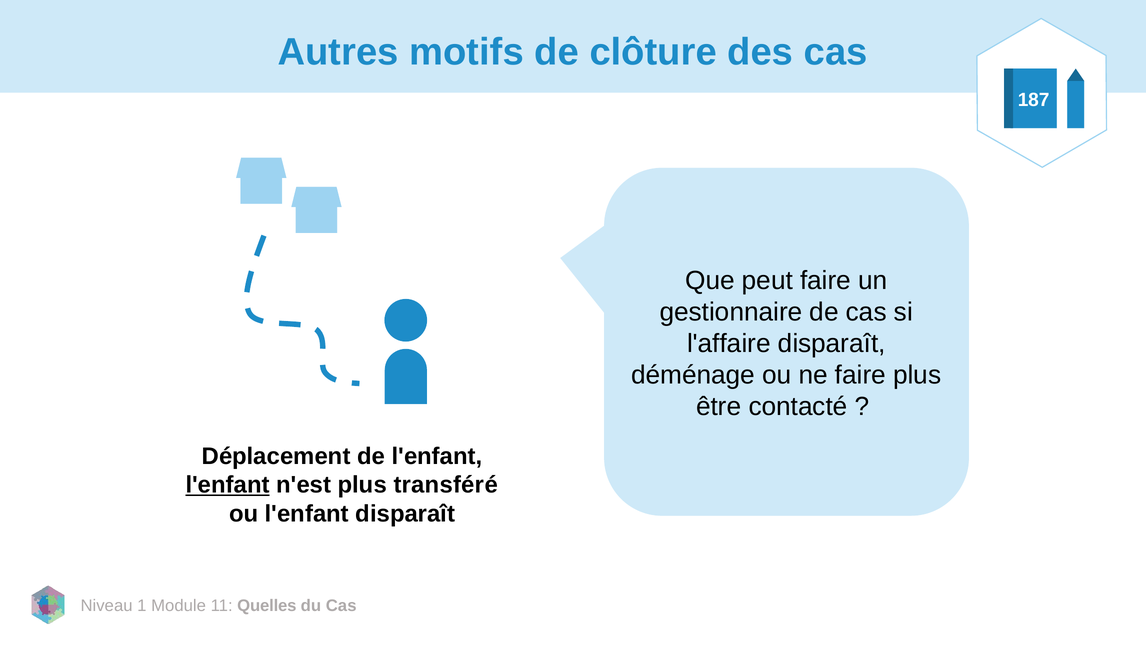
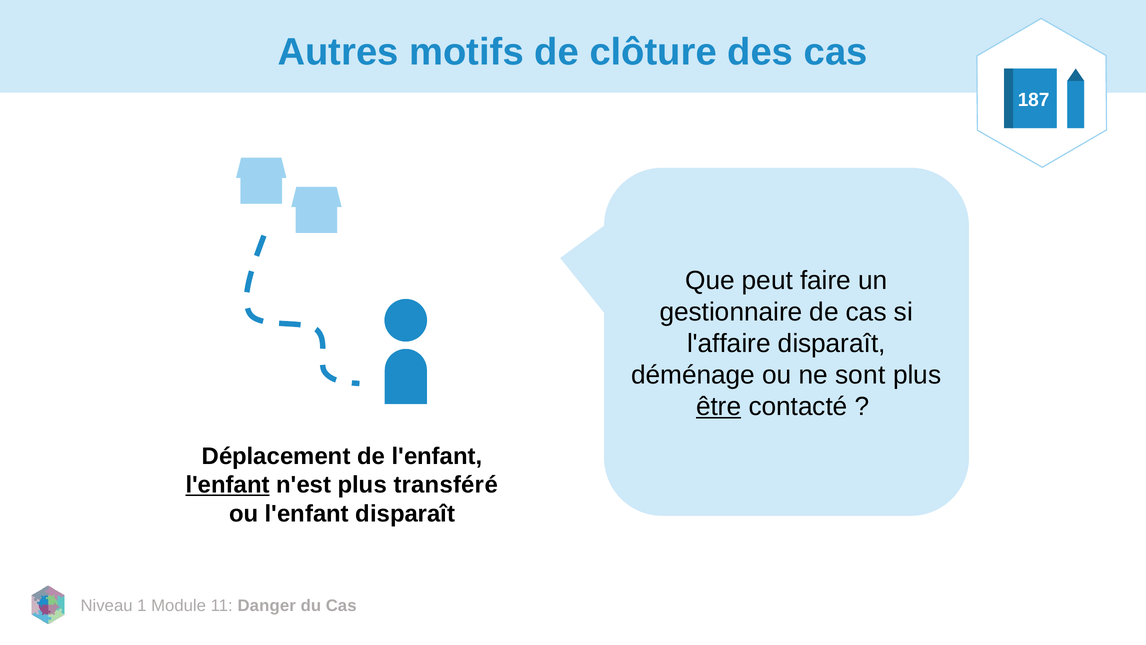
ne faire: faire -> sont (860, 375)
être underline: none -> present (719, 406)
Quelles: Quelles -> Danger (267, 605)
